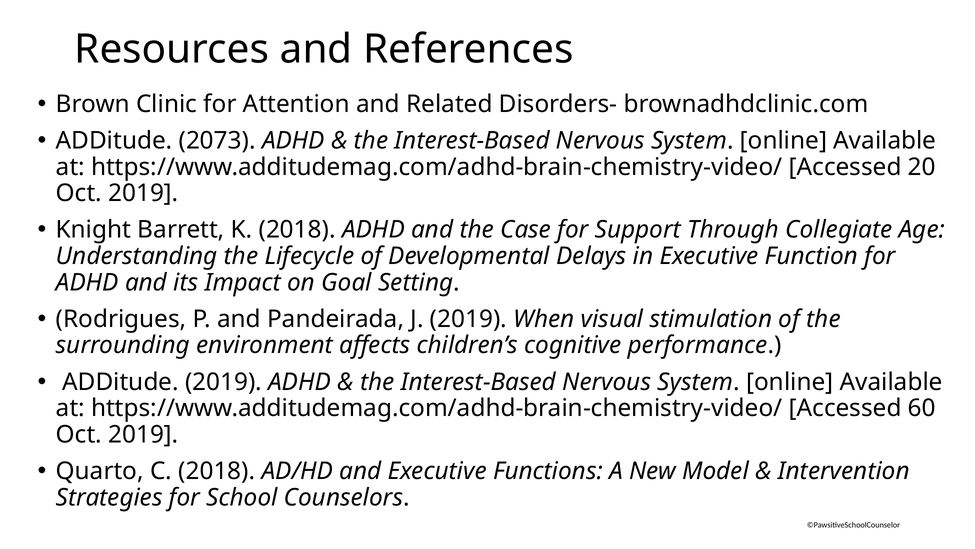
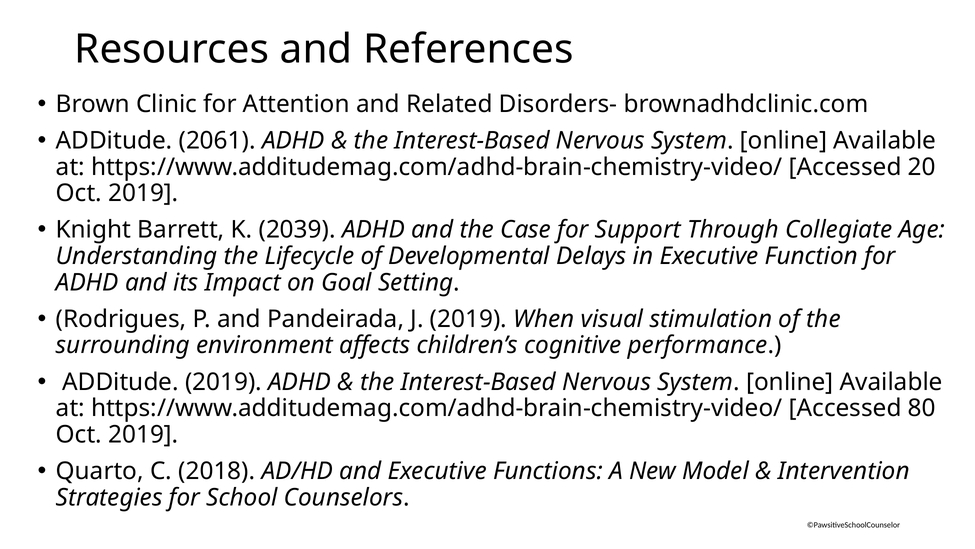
2073: 2073 -> 2061 (217, 141)
K 2018: 2018 -> 2039 (297, 230)
60: 60 -> 80 (922, 408)
